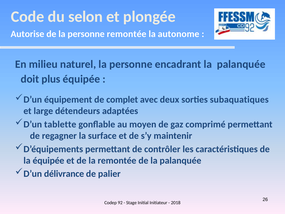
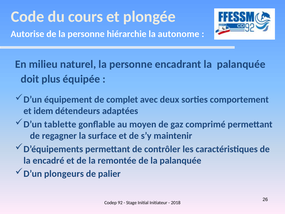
selon: selon -> cours (86, 17)
personne remontée: remontée -> hiérarchie (127, 34)
subaquatiques: subaquatiques -> comportement (239, 100)
large: large -> idem (43, 111)
la équipée: équipée -> encadré (48, 160)
délivrance: délivrance -> plongeurs (64, 174)
